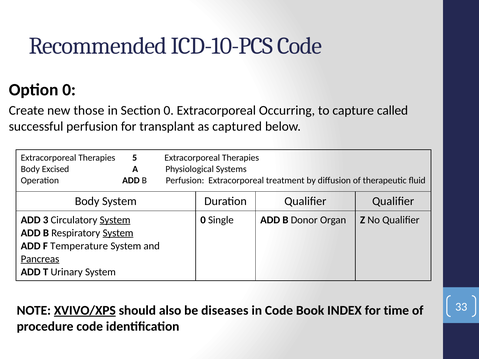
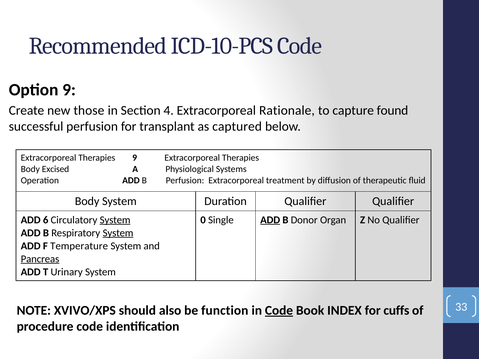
Option 0: 0 -> 9 (69, 90)
Section 0: 0 -> 4 (169, 111)
Occurring: Occurring -> Rationale (287, 111)
called: called -> found (392, 111)
Therapies 5: 5 -> 9 (135, 158)
3: 3 -> 6 (46, 220)
ADD underline: none -> present (270, 220)
XVIVO/XPS underline: present -> none (85, 311)
diseases: diseases -> function (225, 311)
Code underline: none -> present (279, 311)
time: time -> cuffs (396, 311)
